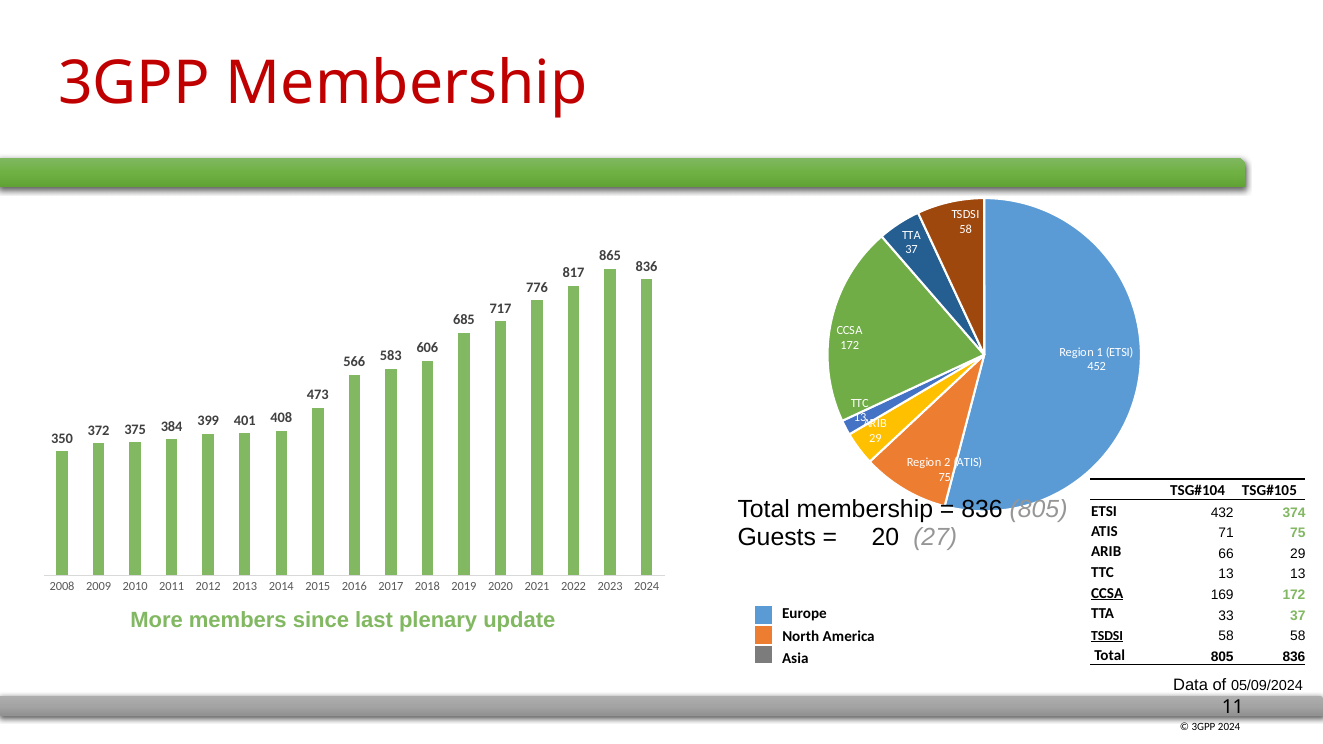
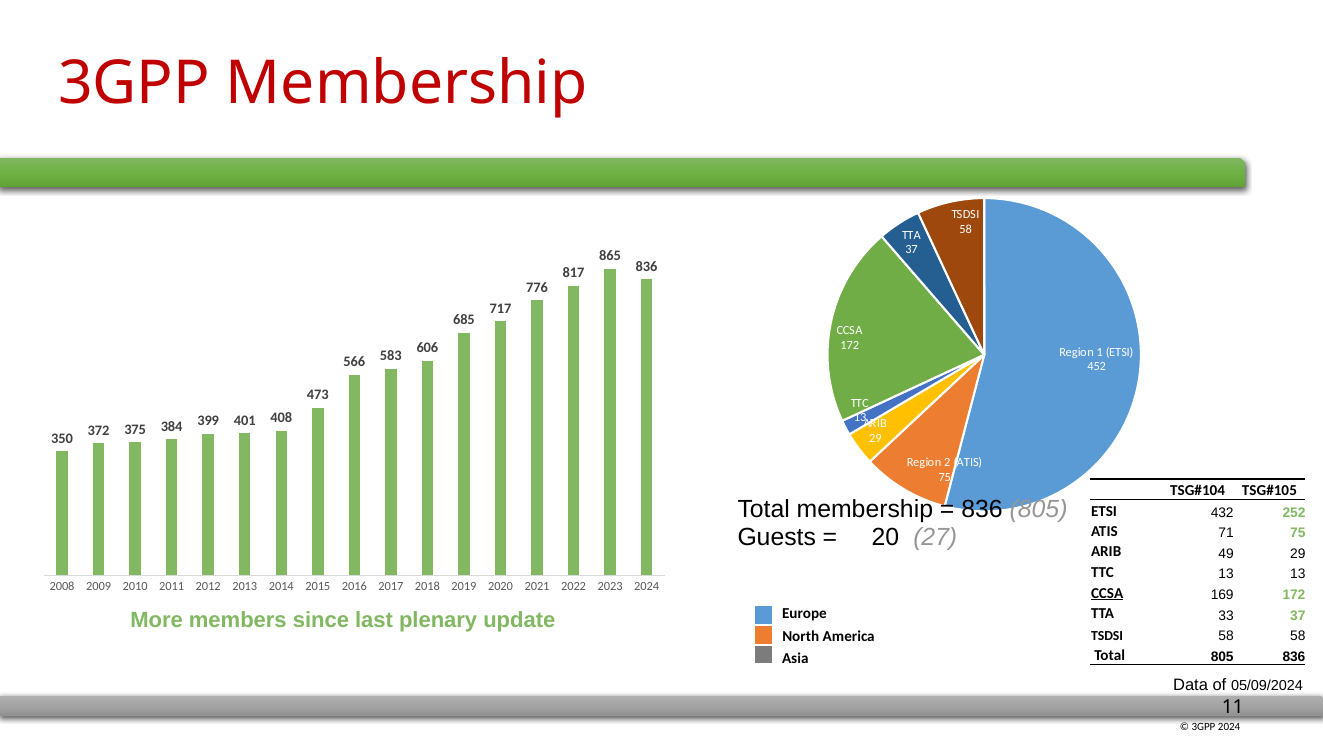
374: 374 -> 252 (1294, 513)
66: 66 -> 49 (1226, 554)
TSDSI underline: present -> none (1107, 636)
